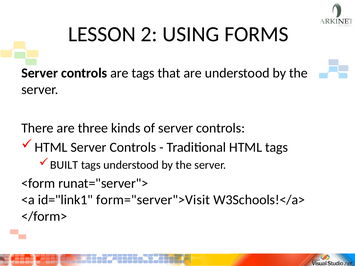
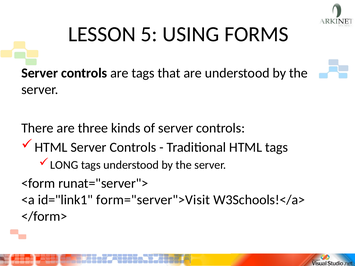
2: 2 -> 5 (149, 34)
BUILT: BUILT -> LONG (64, 165)
